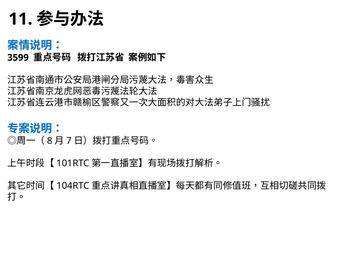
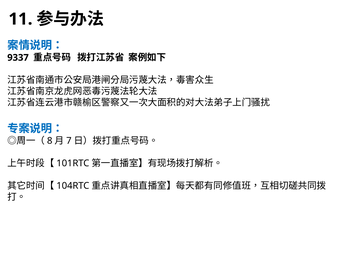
3599: 3599 -> 9337 (18, 58)
